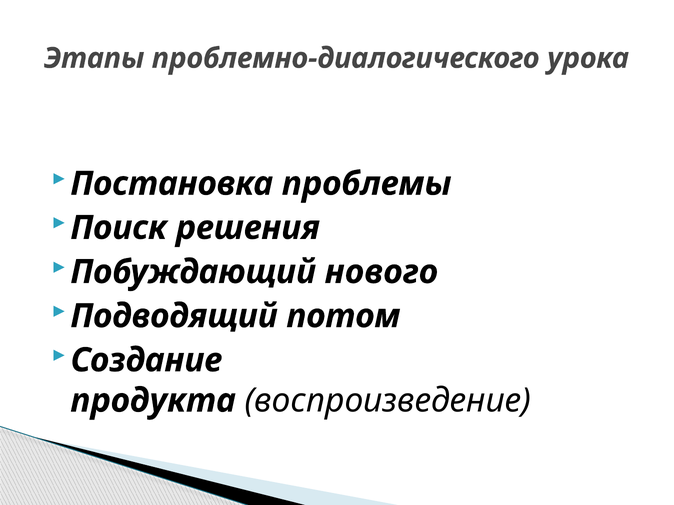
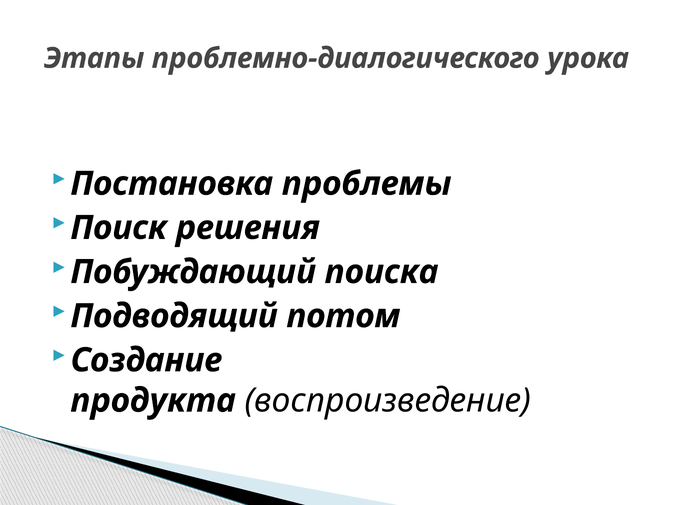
нового: нового -> поиска (382, 272)
